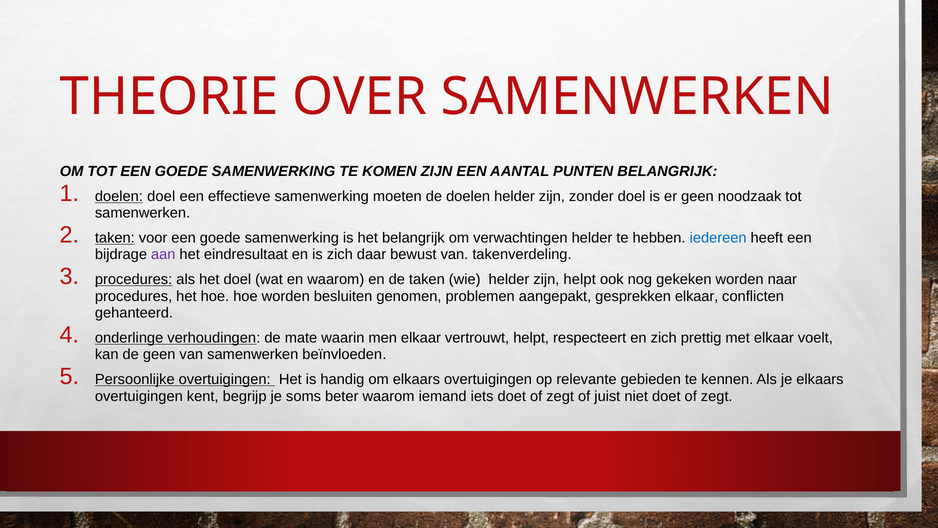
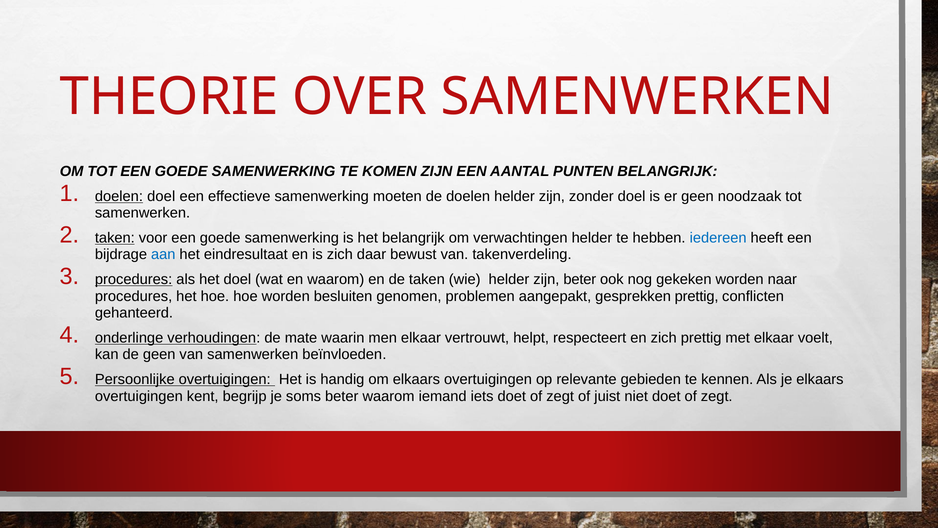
aan colour: purple -> blue (163, 254)
zijn helpt: helpt -> beter (580, 279)
gesprekken elkaar: elkaar -> prettig (697, 296)
